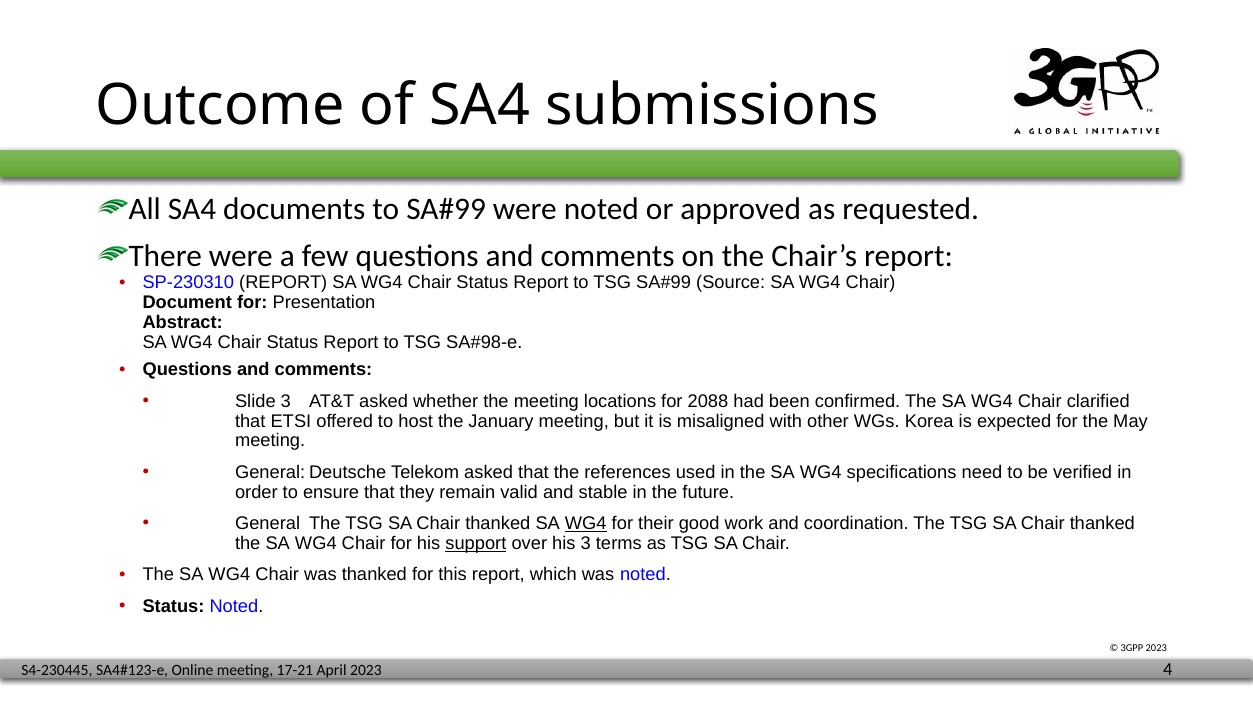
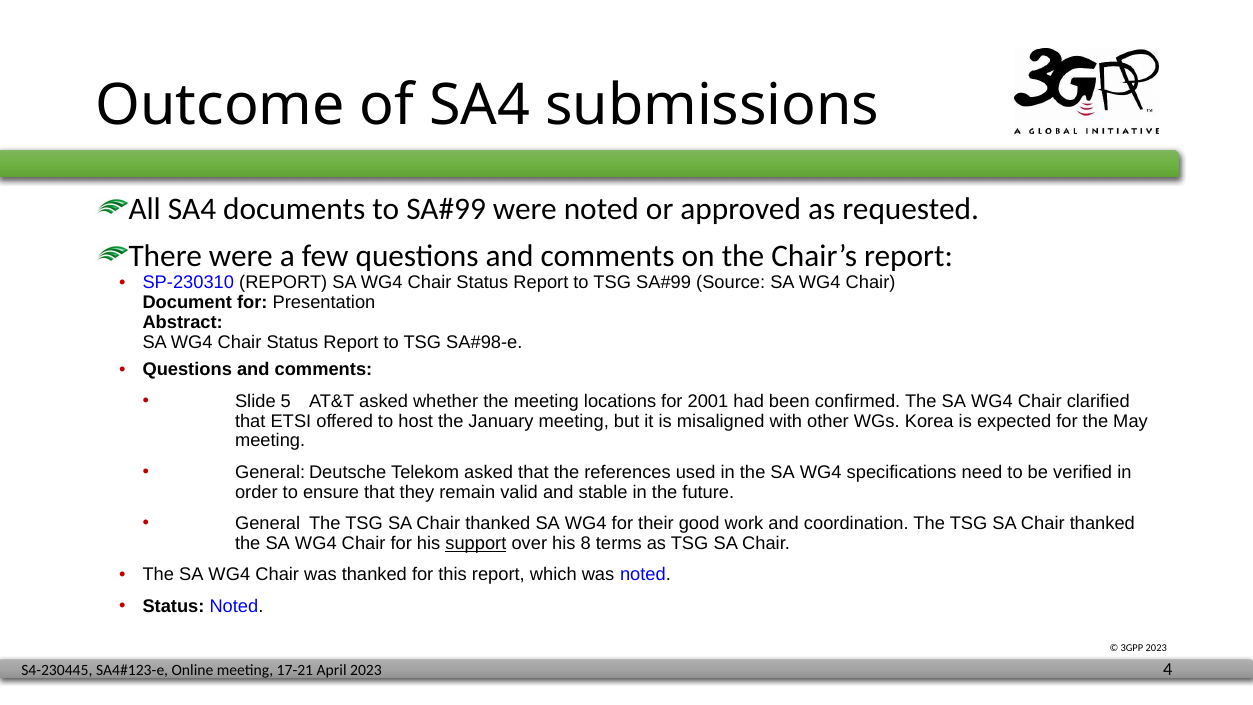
Slide 3: 3 -> 5 (286, 401)
2088: 2088 -> 2001 (708, 401)
WG4 underline: present -> none (586, 523)
his 3: 3 -> 8 (586, 543)
